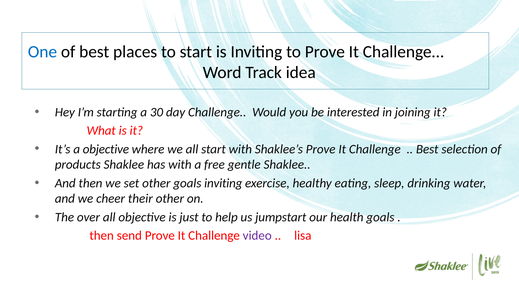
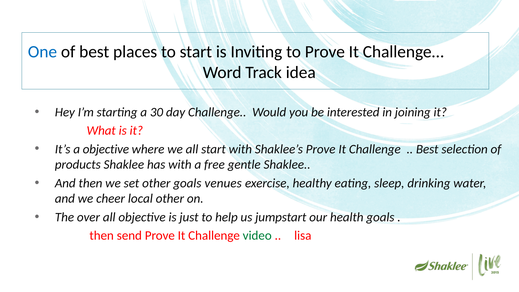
goals inviting: inviting -> venues (223, 183)
their: their -> local (140, 199)
video colour: purple -> green (257, 236)
